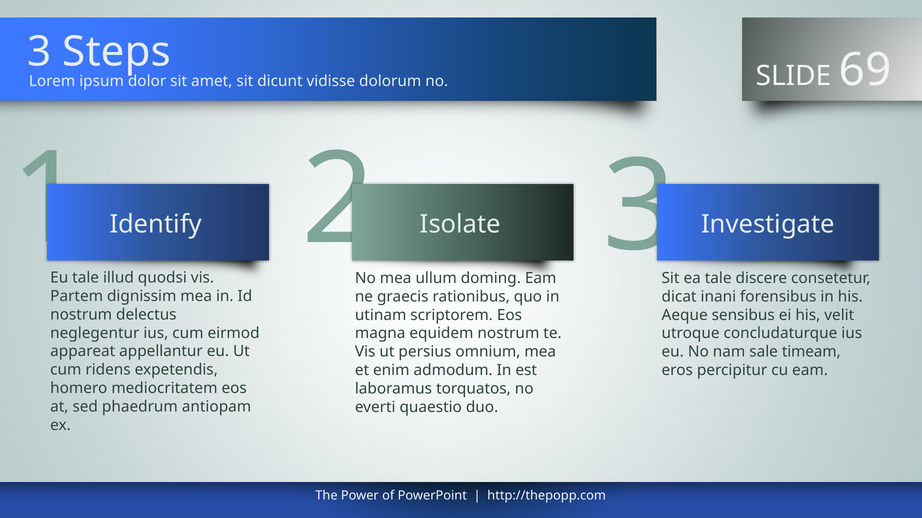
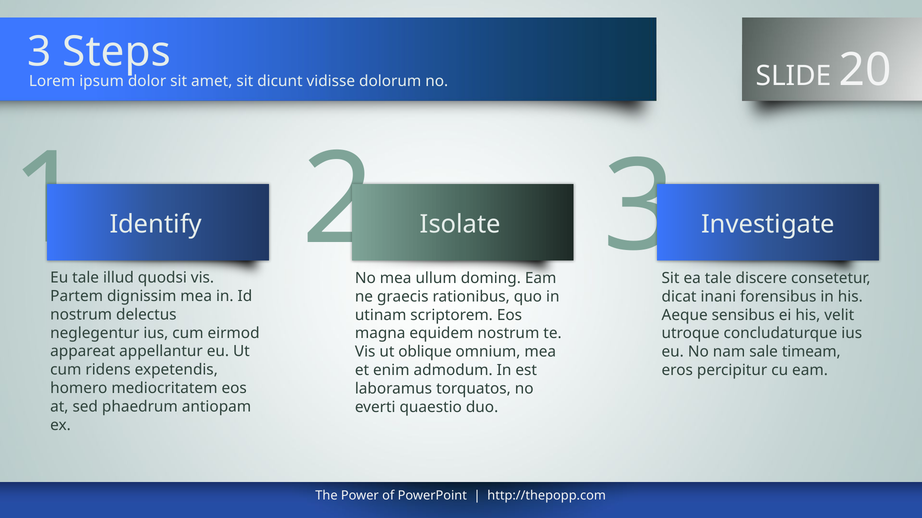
69: 69 -> 20 (865, 70)
persius: persius -> oblique (425, 352)
